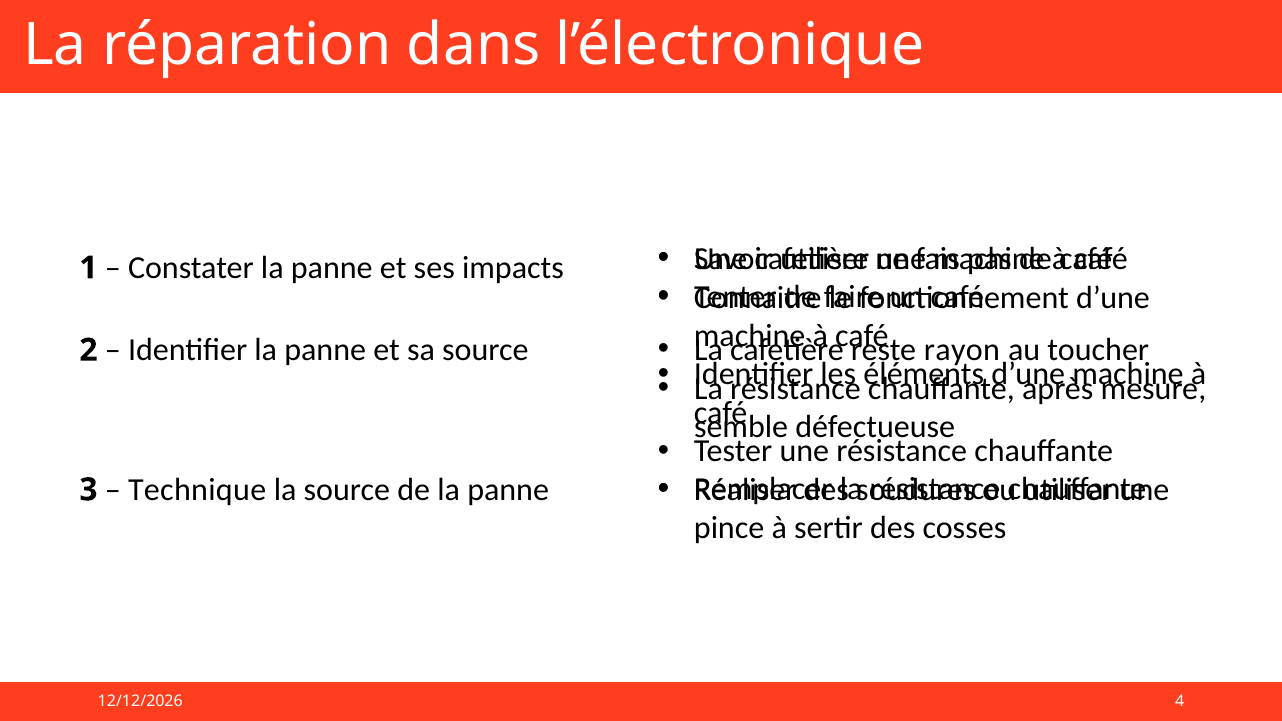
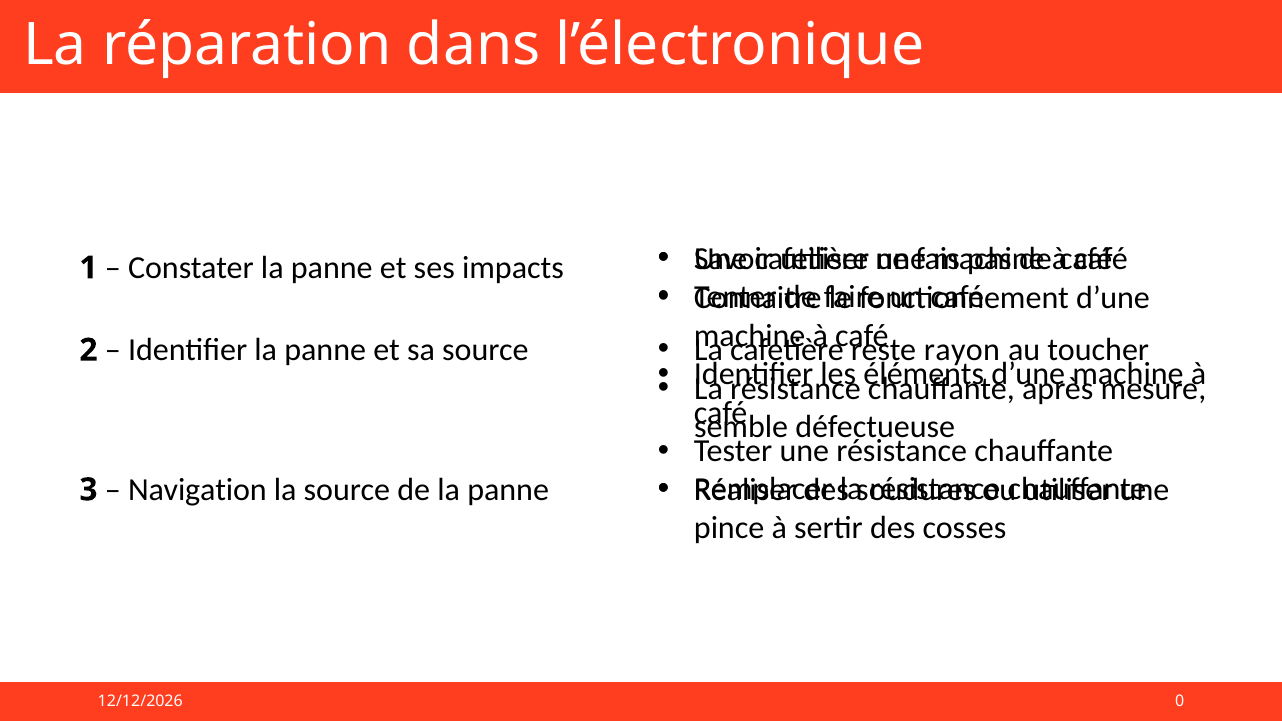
Technique: Technique -> Navigation (197, 490)
4: 4 -> 0 (1180, 701)
